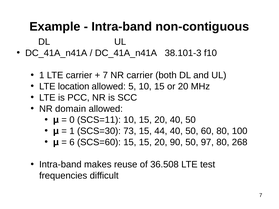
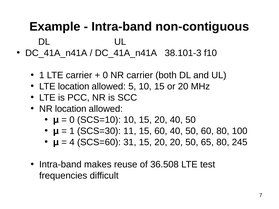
7: 7 -> 0 (105, 75)
NR domain: domain -> location (71, 109)
SCS=11: SCS=11 -> SCS=10 (99, 120)
73: 73 -> 11 (130, 131)
15 44: 44 -> 60 (161, 131)
6: 6 -> 4 (72, 142)
SCS=60 15: 15 -> 31 (130, 142)
20 90: 90 -> 20 (176, 142)
97: 97 -> 65 (207, 142)
268: 268 -> 245 (240, 142)
